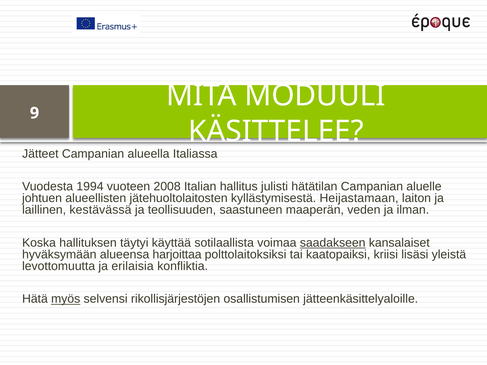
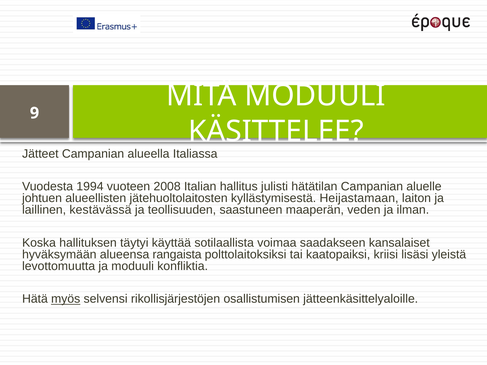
saadakseen underline: present -> none (333, 243)
harjoittaa: harjoittaa -> rangaista (177, 255)
ja erilaisia: erilaisia -> moduuli (133, 266)
